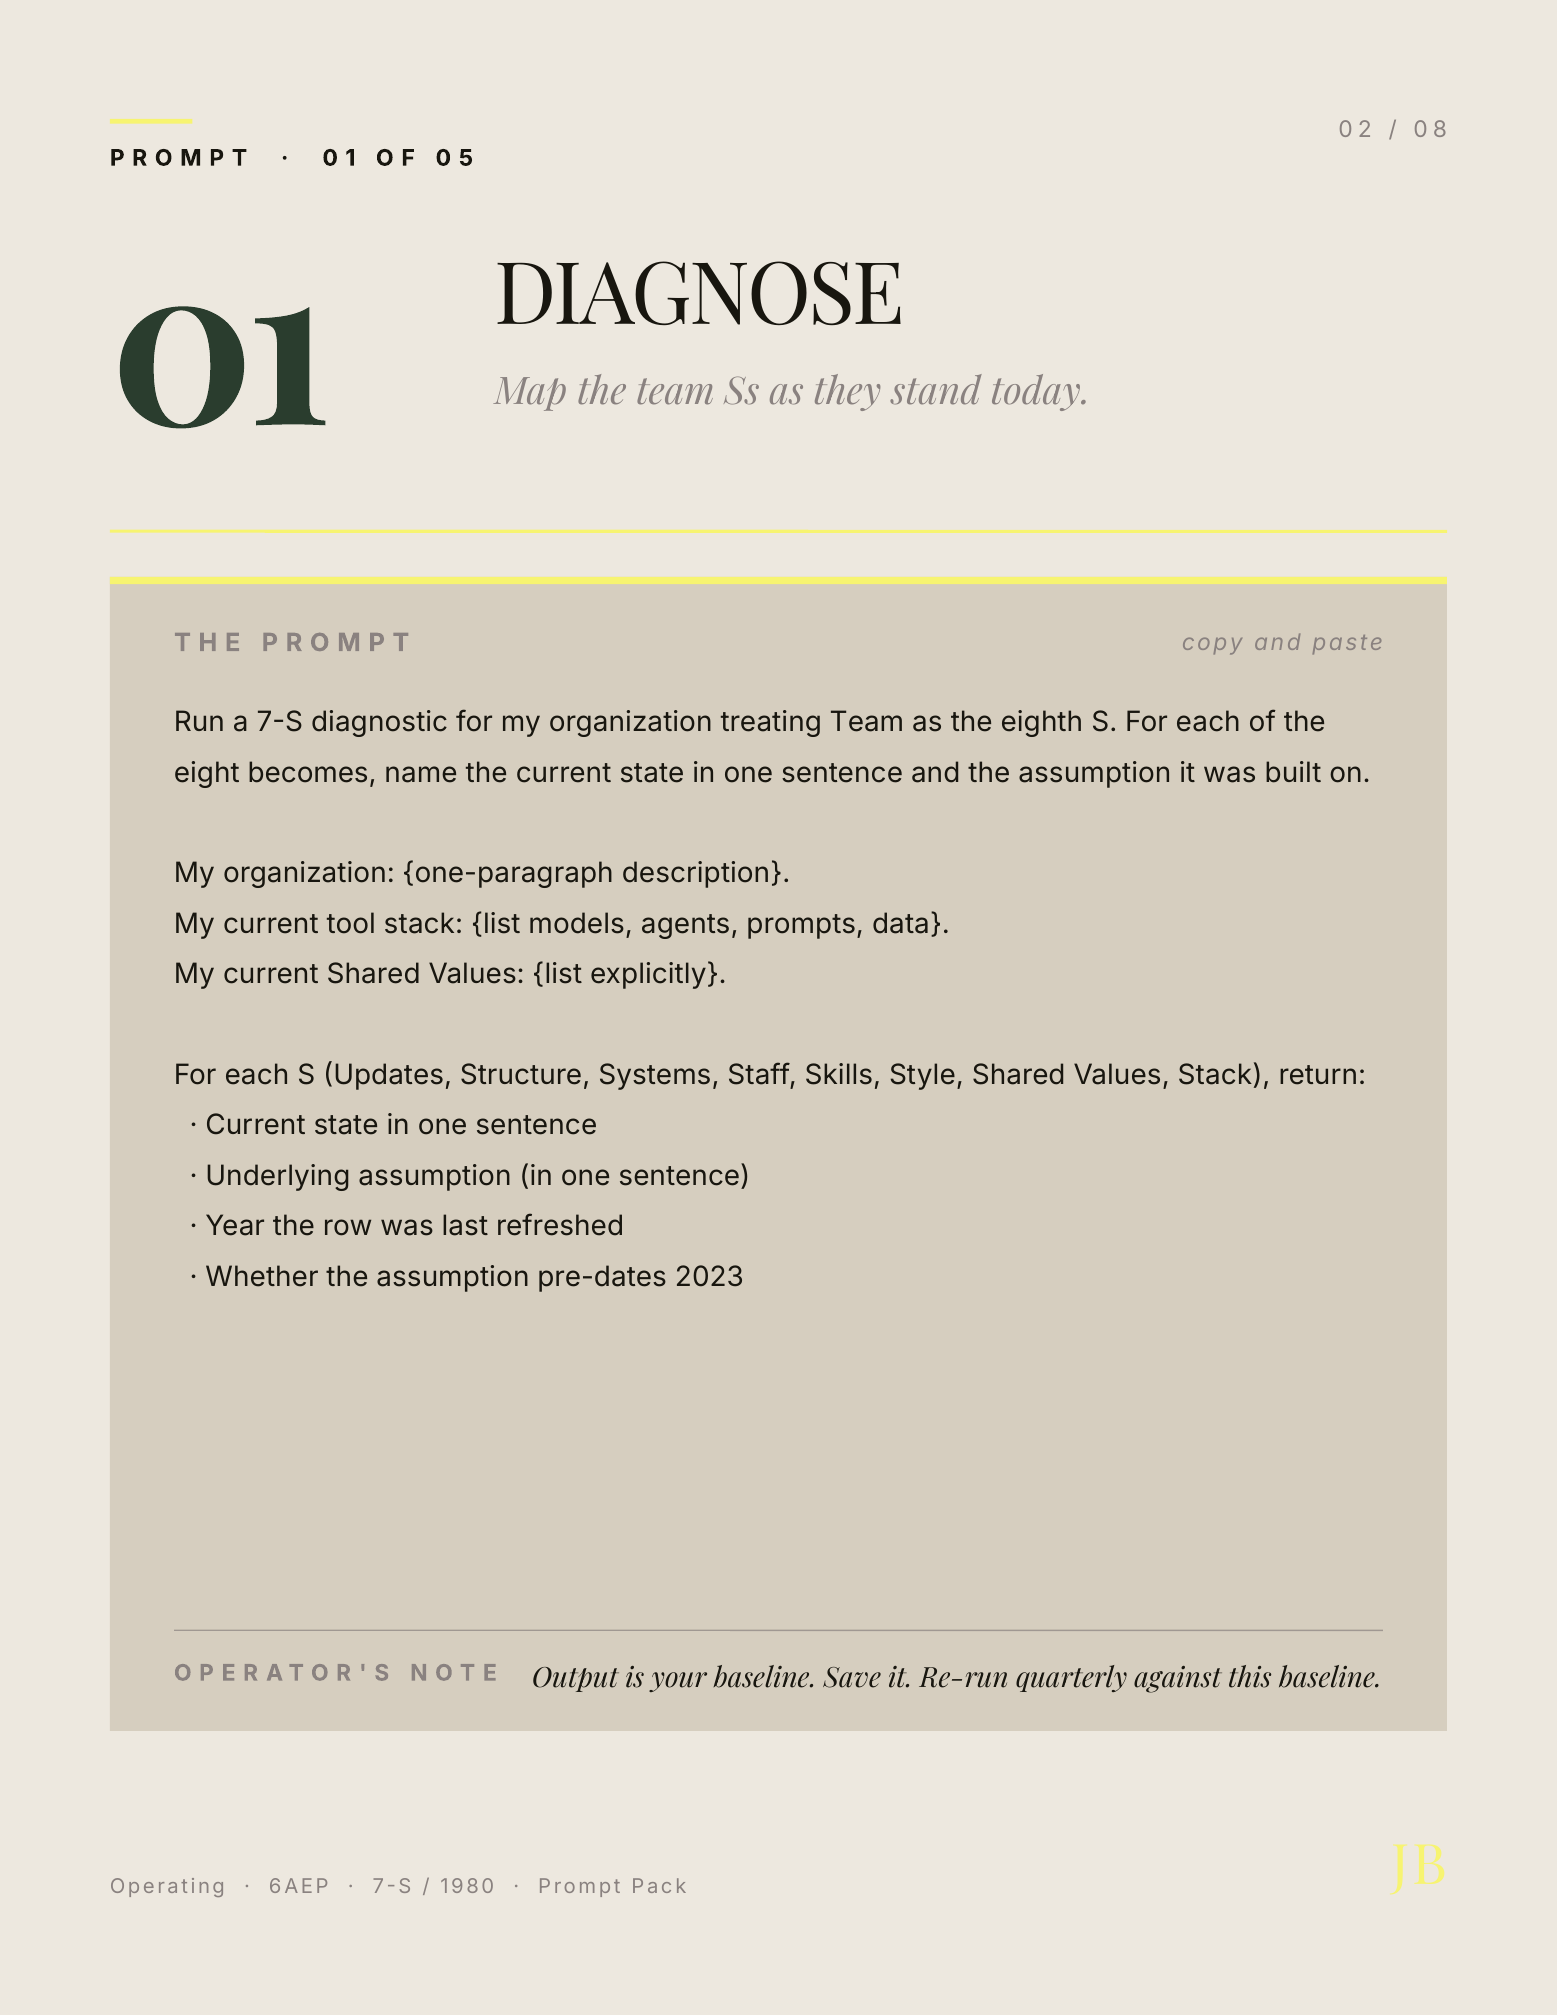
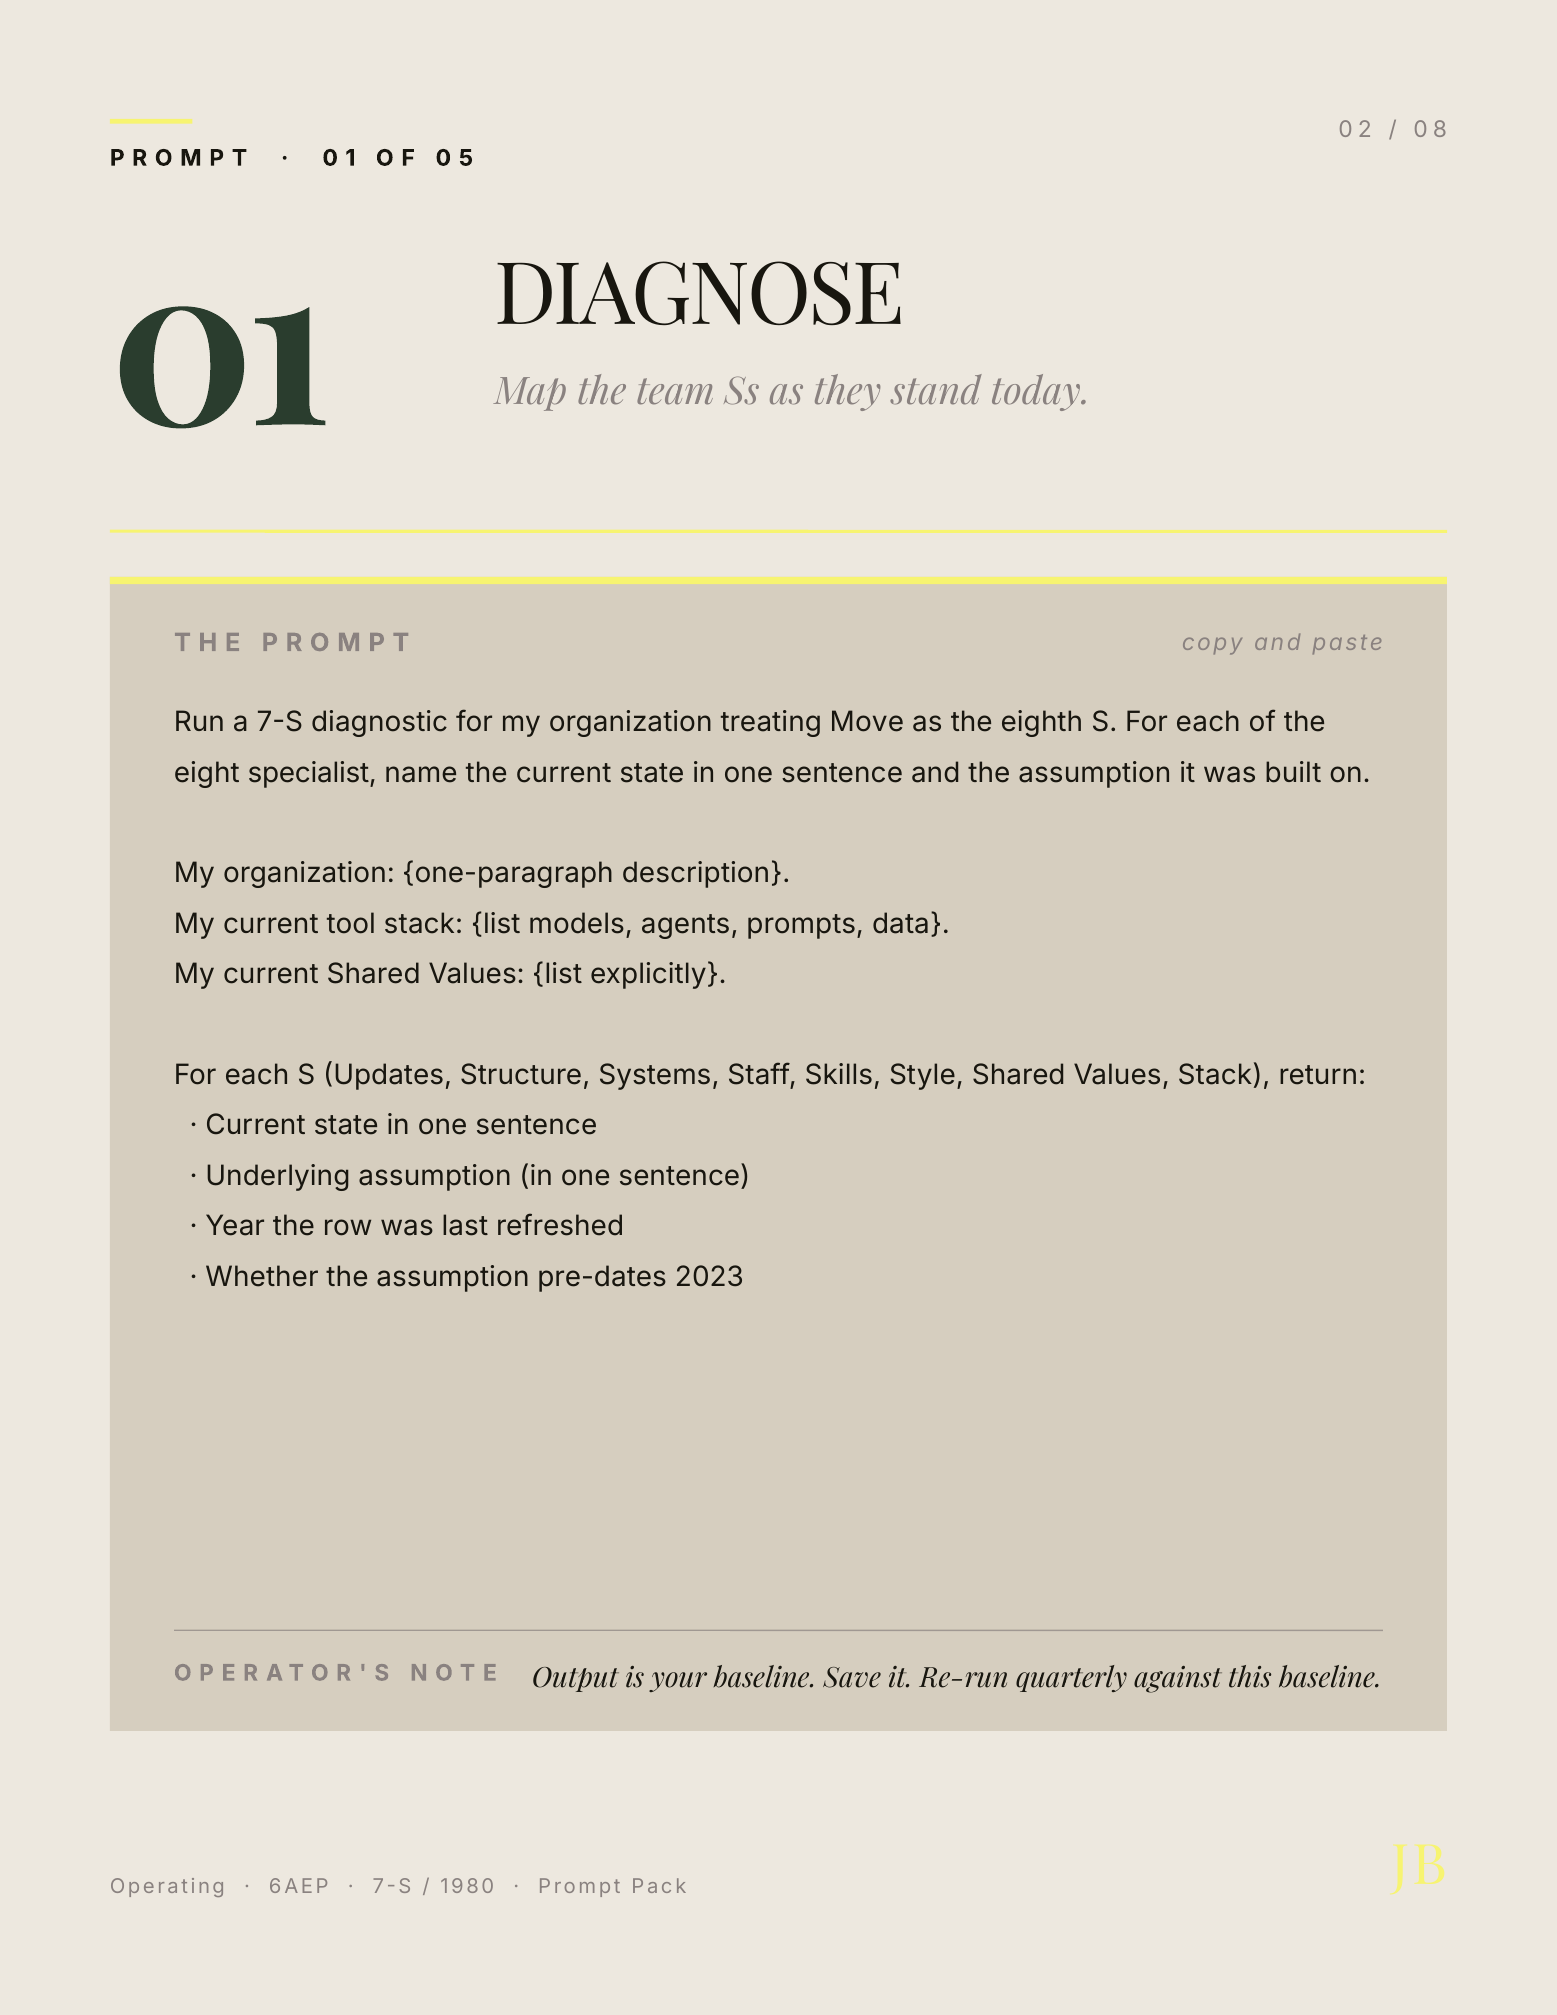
treating Team: Team -> Move (867, 722)
becomes: becomes -> specialist (312, 773)
